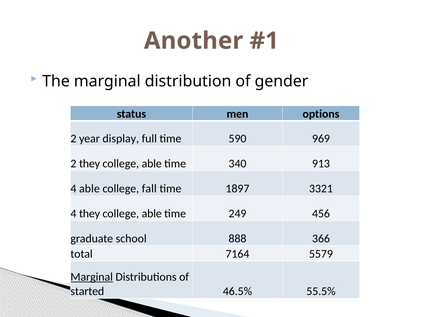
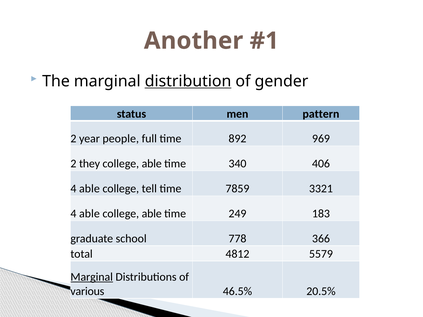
distribution underline: none -> present (188, 81)
options: options -> pattern (321, 114)
display: display -> people (121, 139)
590: 590 -> 892 (237, 139)
913: 913 -> 406 (321, 164)
fall: fall -> tell (149, 189)
1897: 1897 -> 7859 (237, 189)
they: they -> able (89, 214)
456: 456 -> 183 (321, 214)
888: 888 -> 778 (237, 239)
7164: 7164 -> 4812 (237, 254)
started: started -> various (87, 292)
55.5%: 55.5% -> 20.5% (321, 292)
